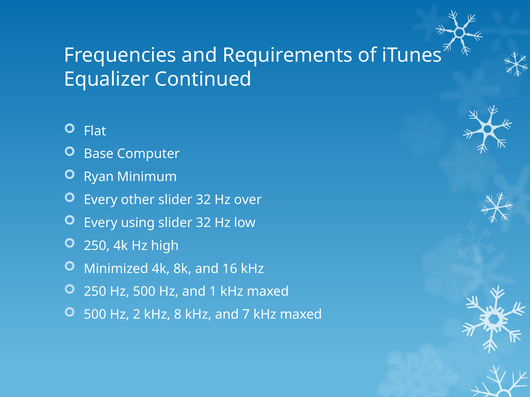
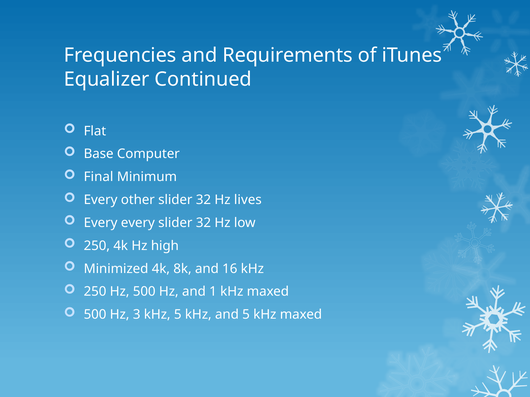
Ryan: Ryan -> Final (99, 177)
over: over -> lives (248, 200)
Every using: using -> every (138, 223)
2: 2 -> 3 (137, 315)
kHz 8: 8 -> 5 (178, 315)
and 7: 7 -> 5 (246, 315)
